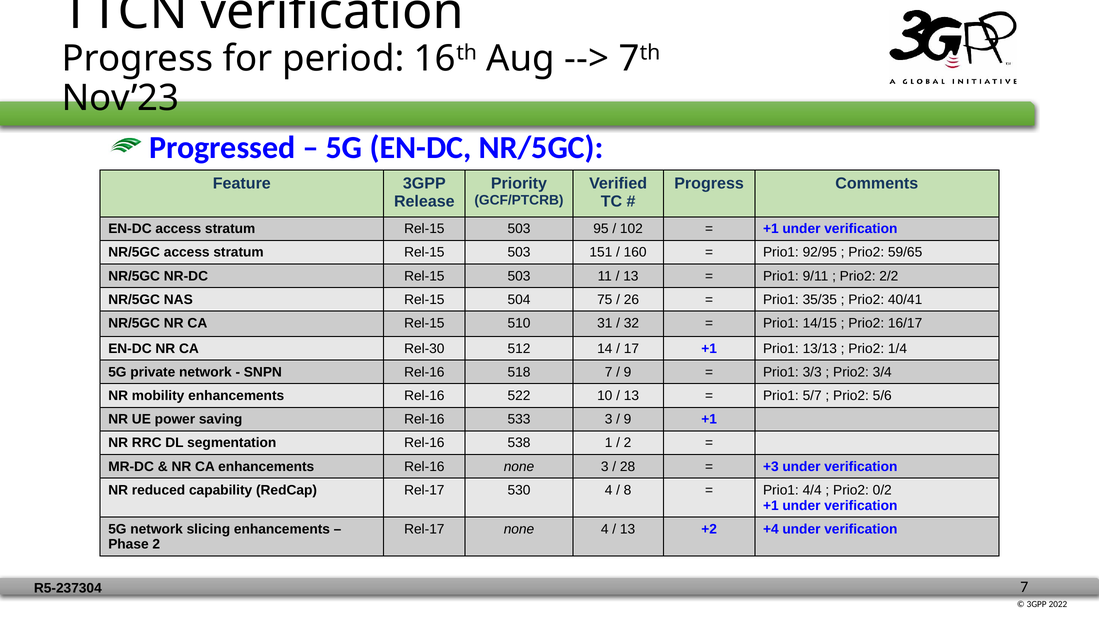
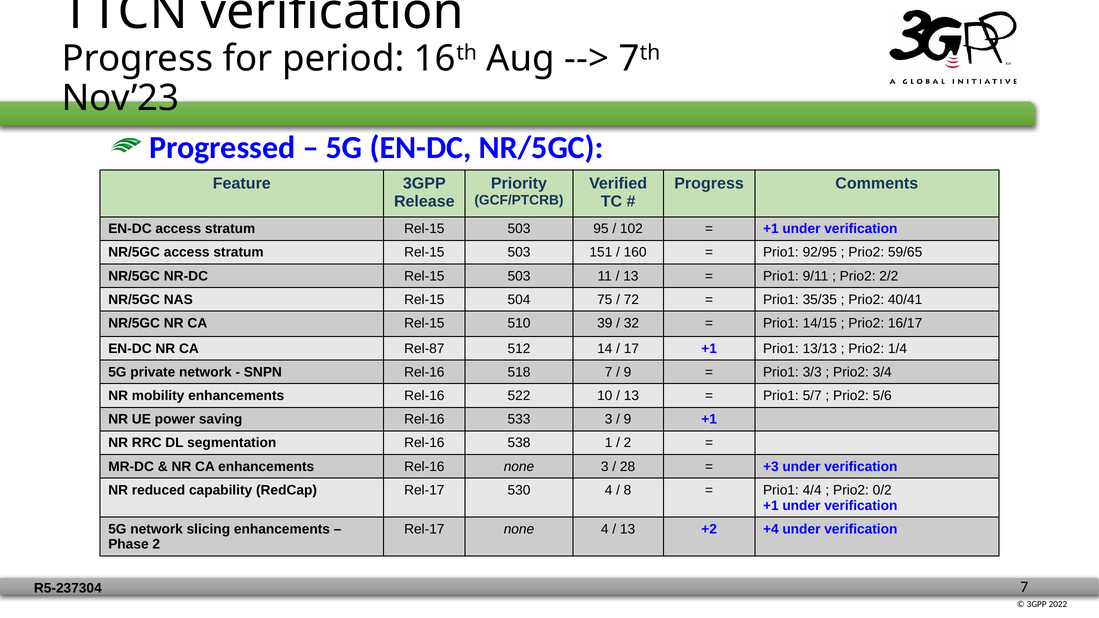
26: 26 -> 72 (631, 300)
31: 31 -> 39 (605, 323)
Rel-30: Rel-30 -> Rel-87 (424, 349)
